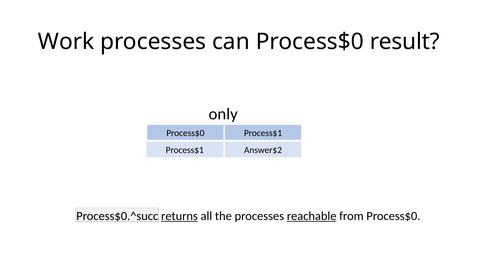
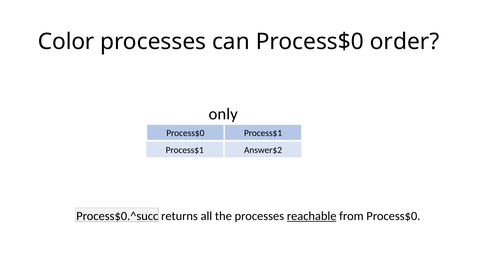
Work: Work -> Color (66, 42)
result: result -> order (405, 42)
returns underline: present -> none (179, 217)
